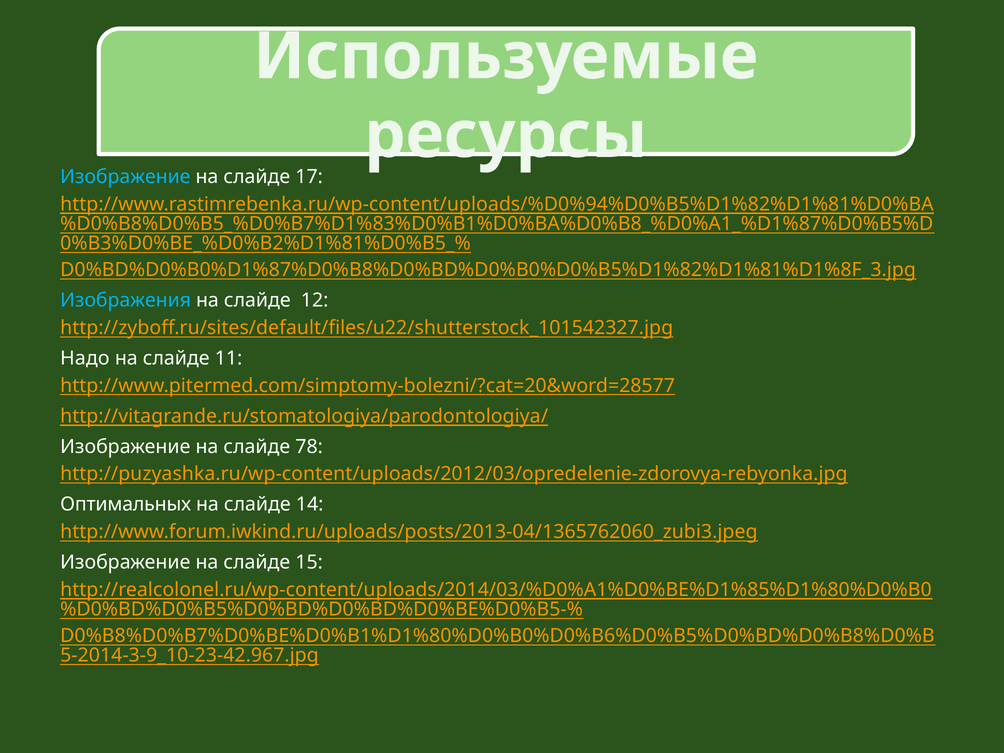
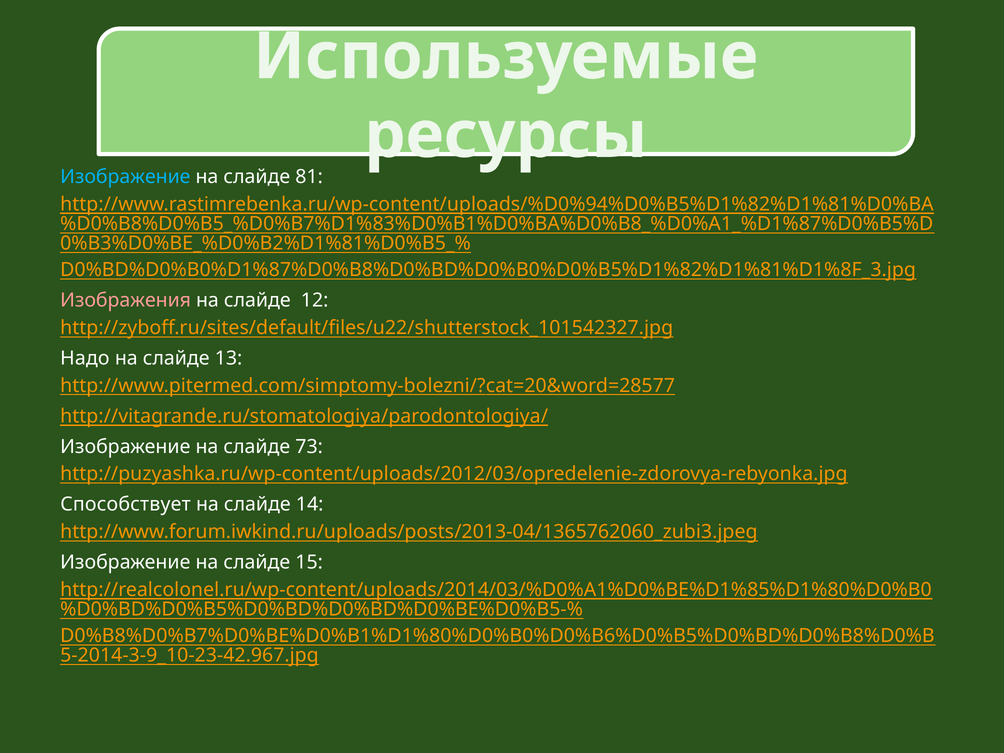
17: 17 -> 81 (309, 177)
Изображения colour: light blue -> pink (126, 300)
11: 11 -> 13 (229, 358)
78: 78 -> 73 (309, 447)
Оптимальных: Оптимальных -> Способствует (126, 504)
